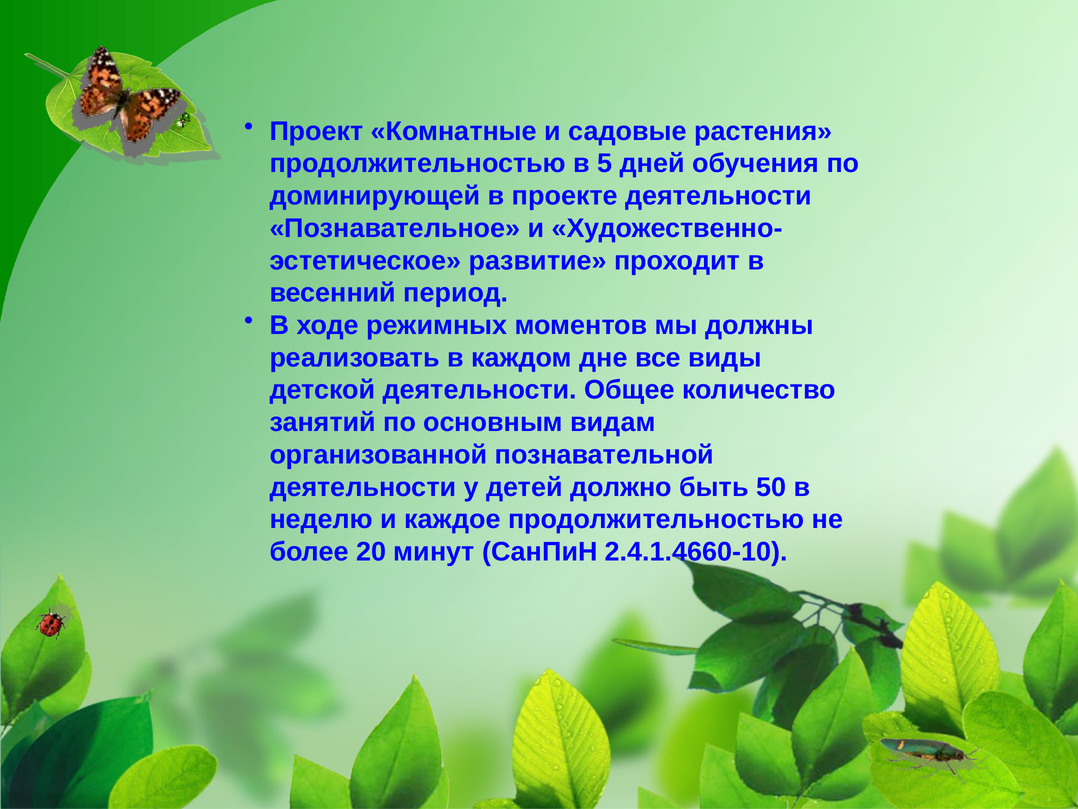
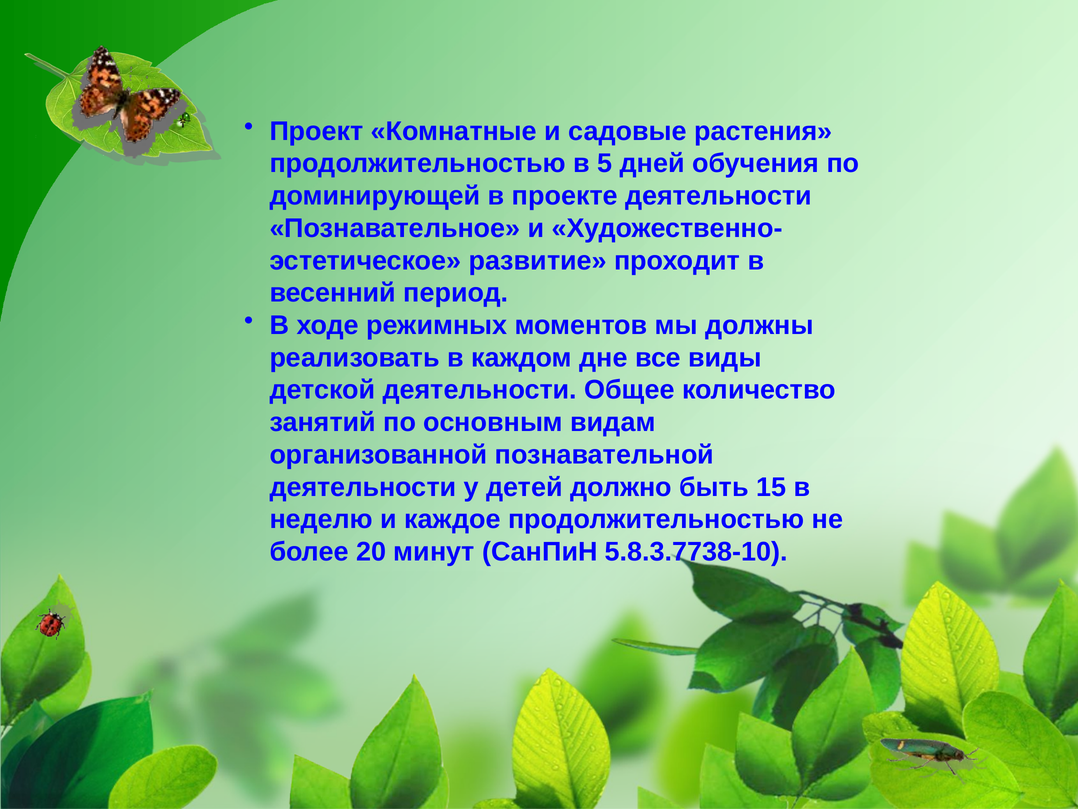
50: 50 -> 15 (771, 487)
2.4.1.4660-10: 2.4.1.4660-10 -> 5.8.3.7738-10 (696, 552)
